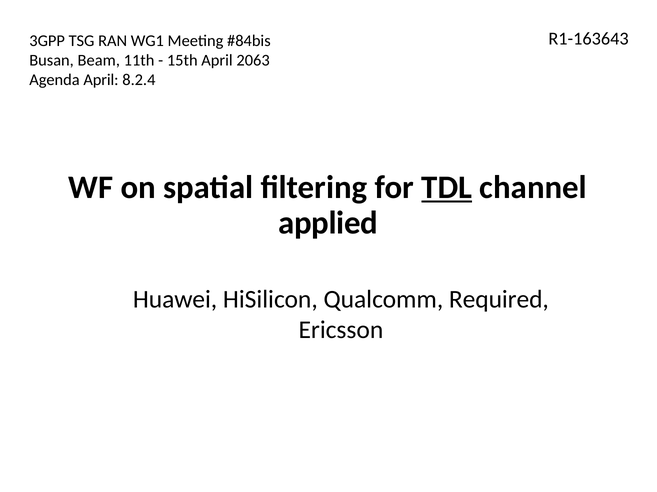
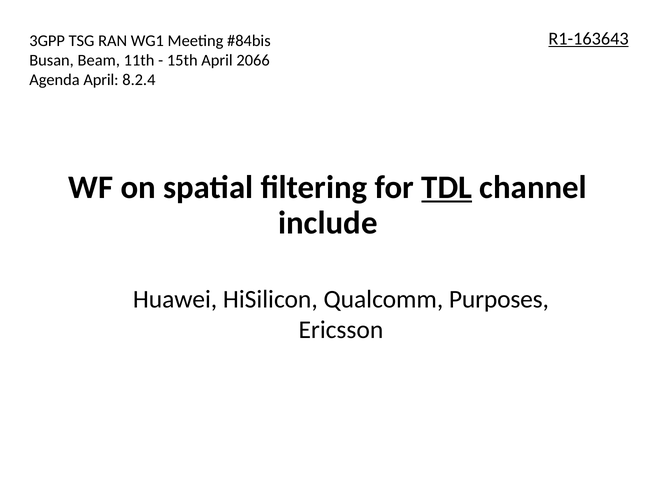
R1-163643 underline: none -> present (589, 39)
2063: 2063 -> 2066 (253, 60)
applied: applied -> include (328, 223)
Required: Required -> Purposes (499, 300)
